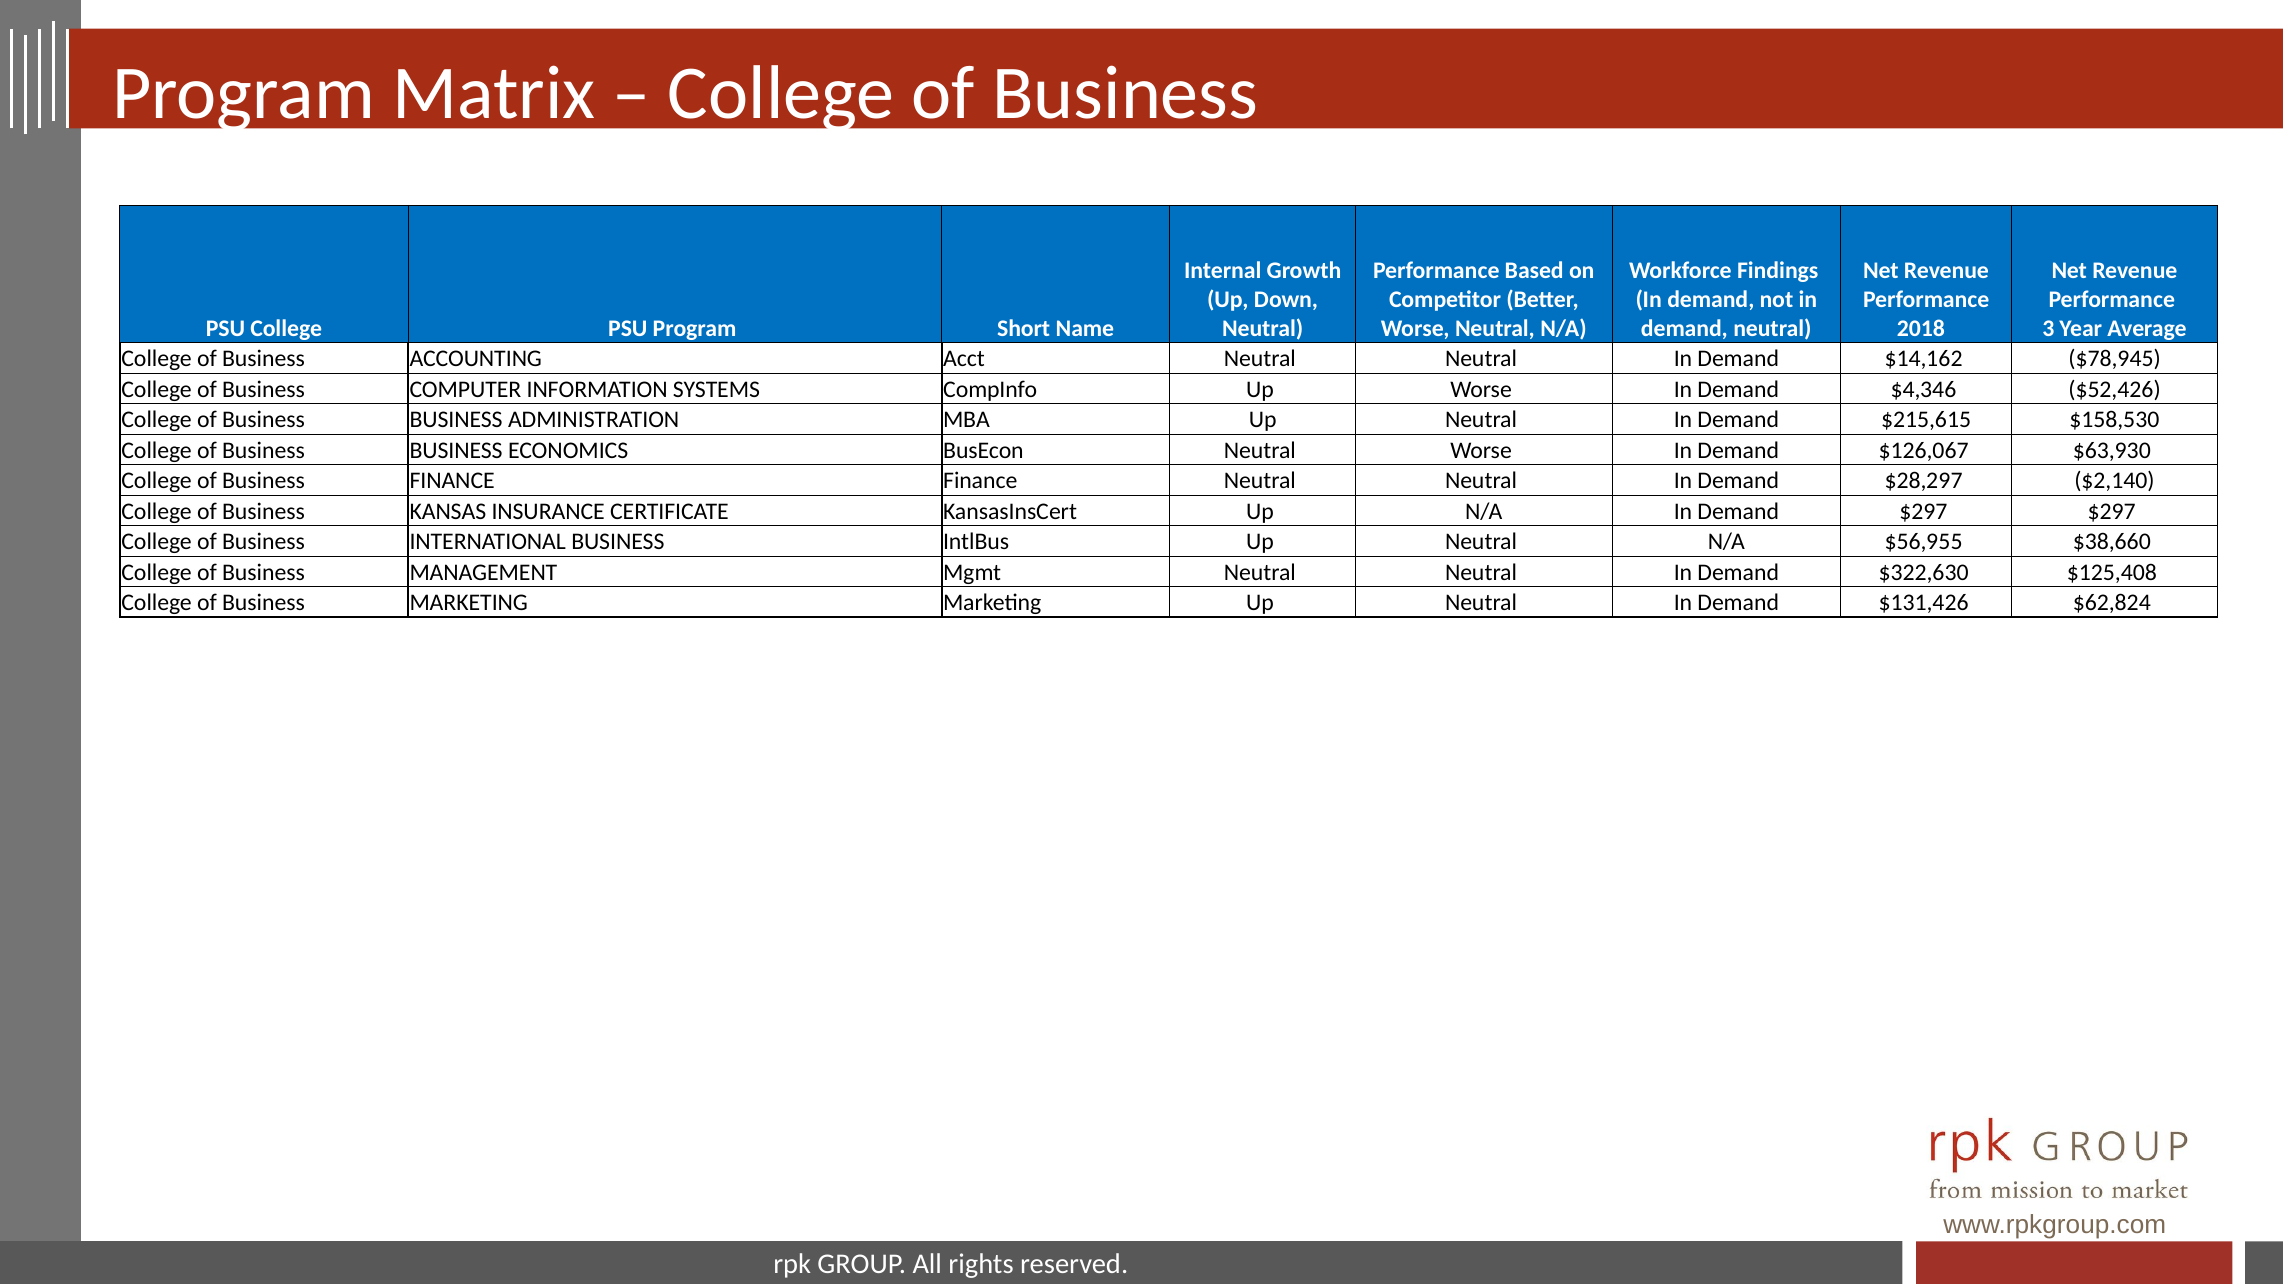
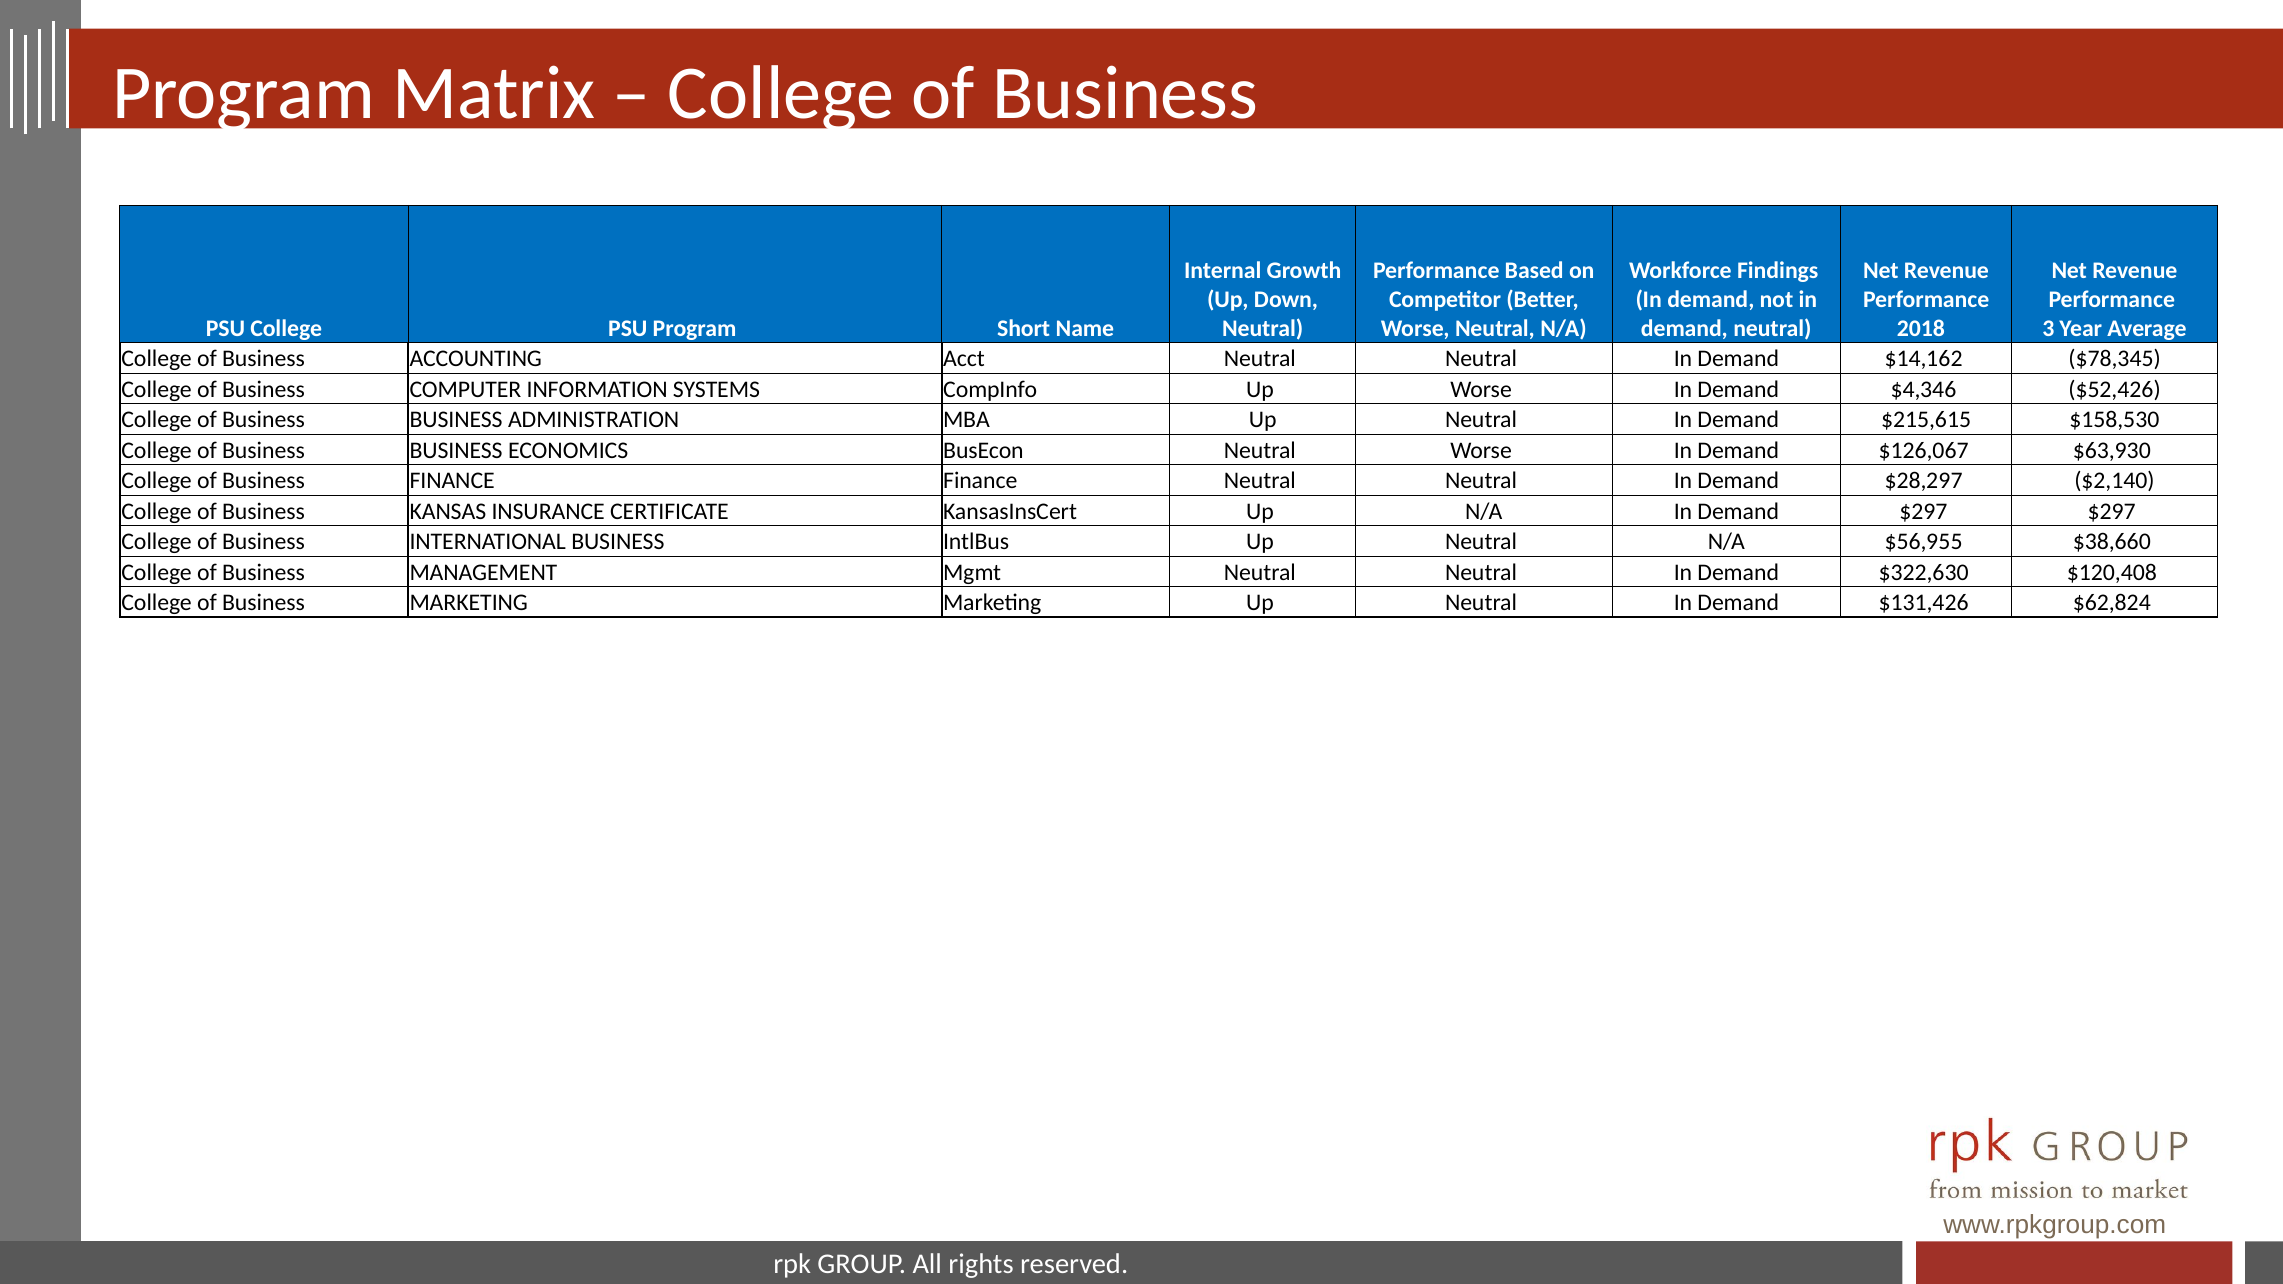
$78,945: $78,945 -> $78,345 (2115, 359)
$125,408: $125,408 -> $120,408 (2112, 572)
